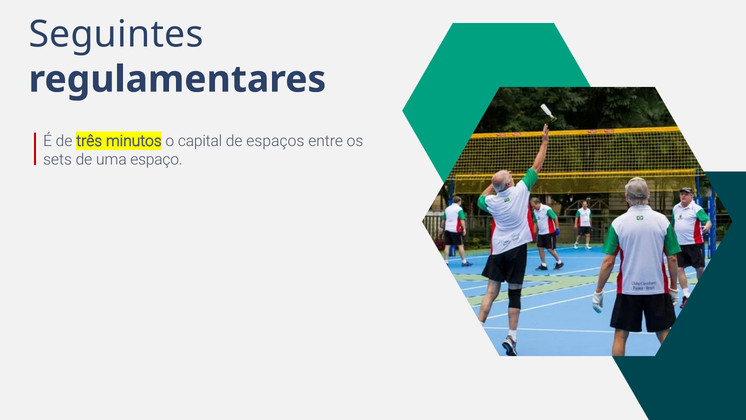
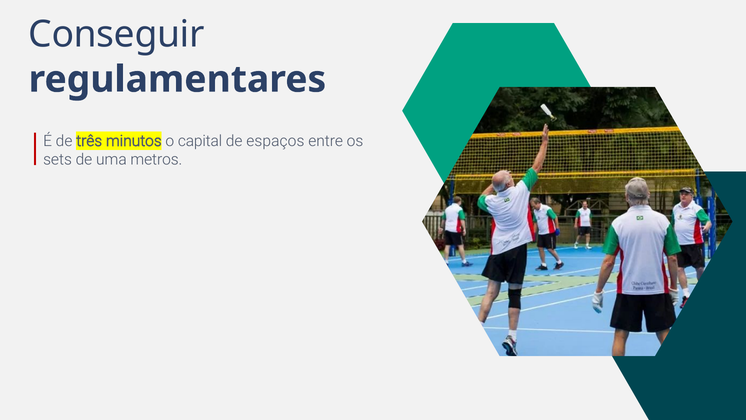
Seguintes: Seguintes -> Conseguir (116, 35)
espaço: espaço -> metros (156, 159)
